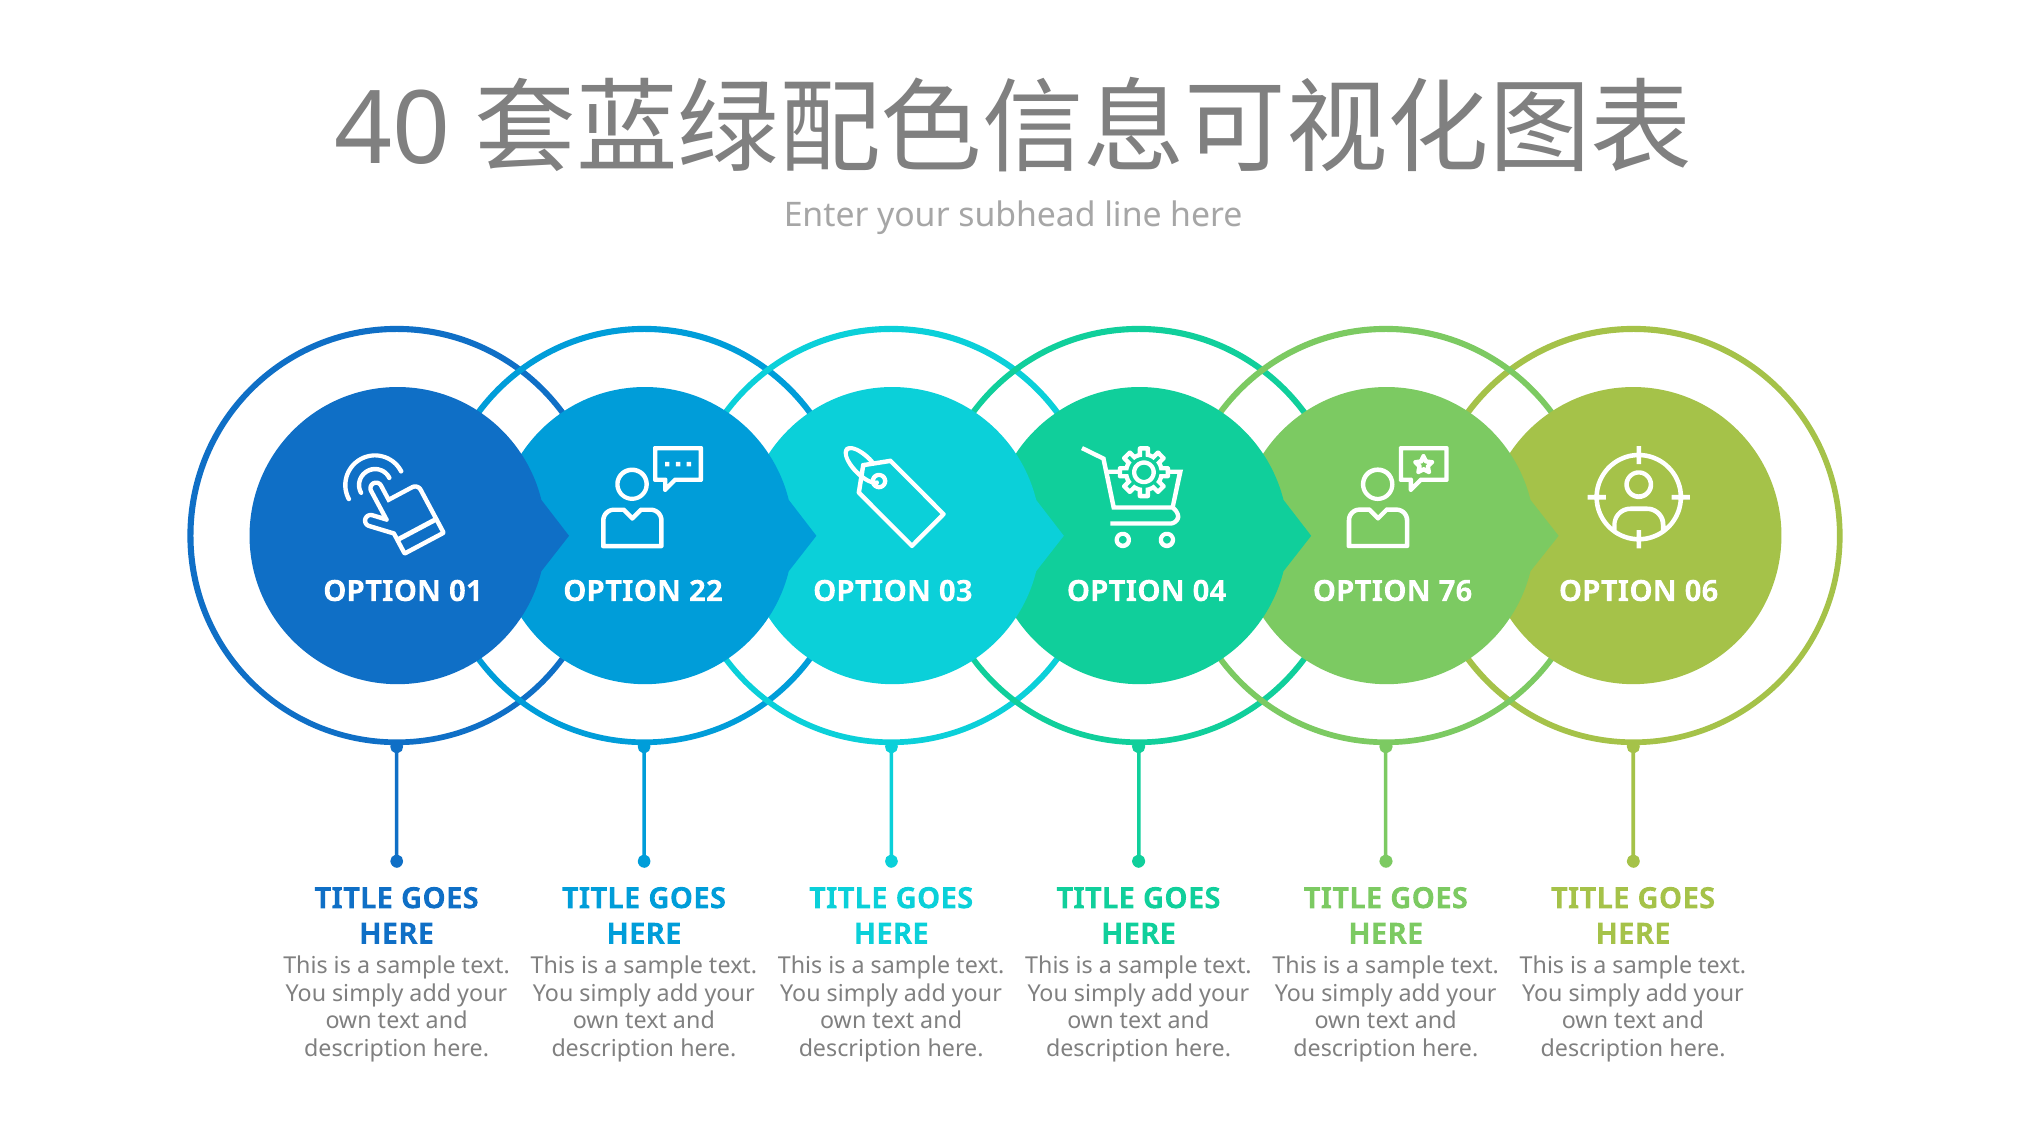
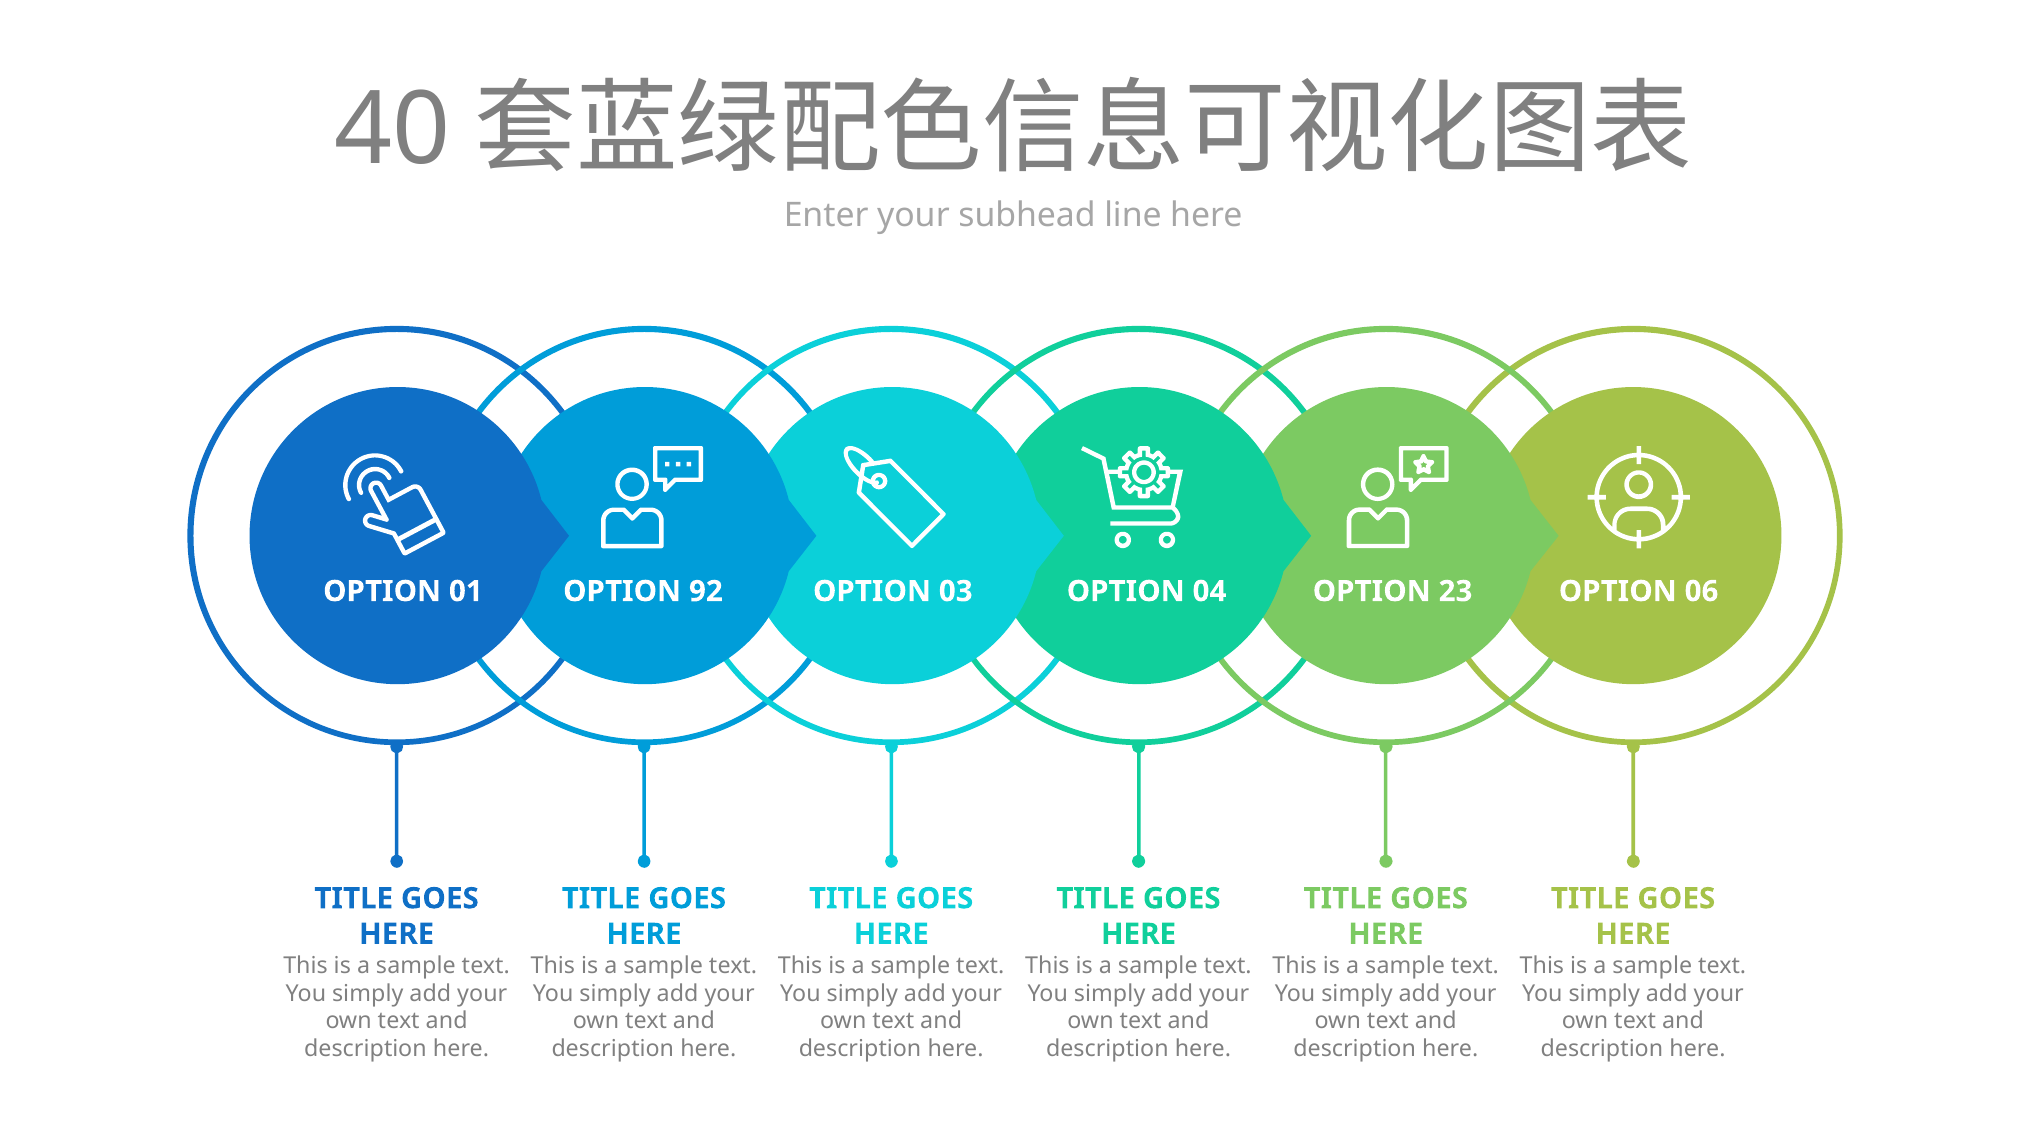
22: 22 -> 92 (706, 591)
76: 76 -> 23 (1456, 591)
